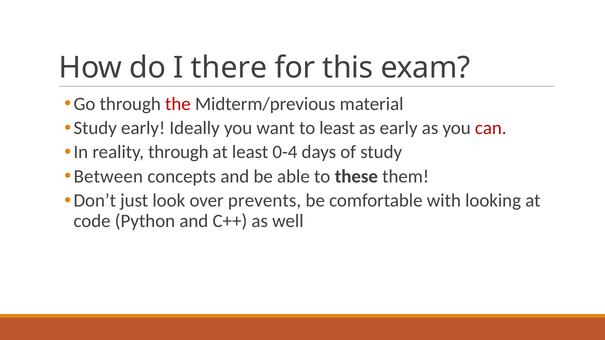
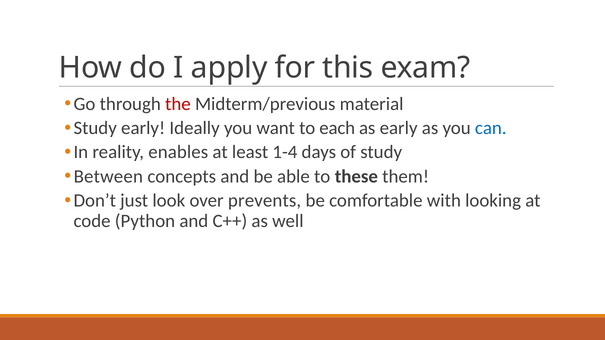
there: there -> apply (229, 68)
to least: least -> each (337, 128)
can colour: red -> blue (491, 128)
reality through: through -> enables (178, 152)
0-4: 0-4 -> 1-4 (285, 152)
